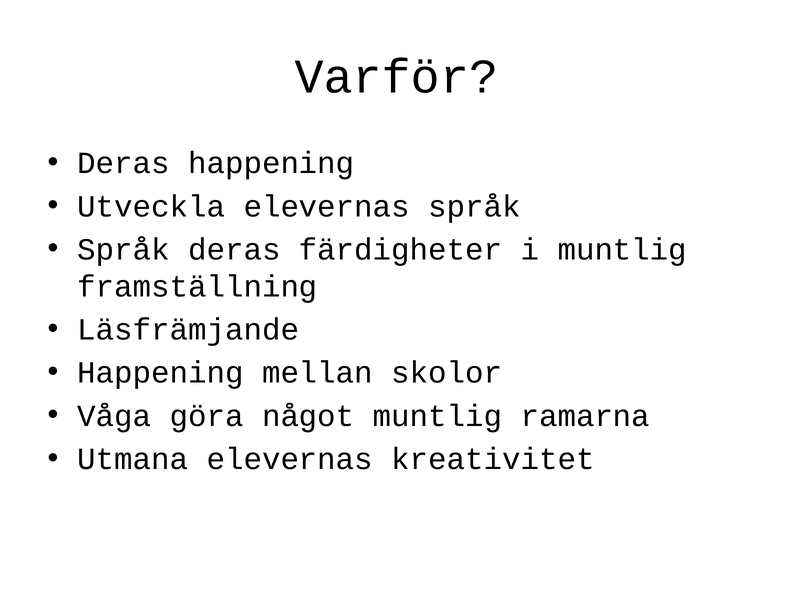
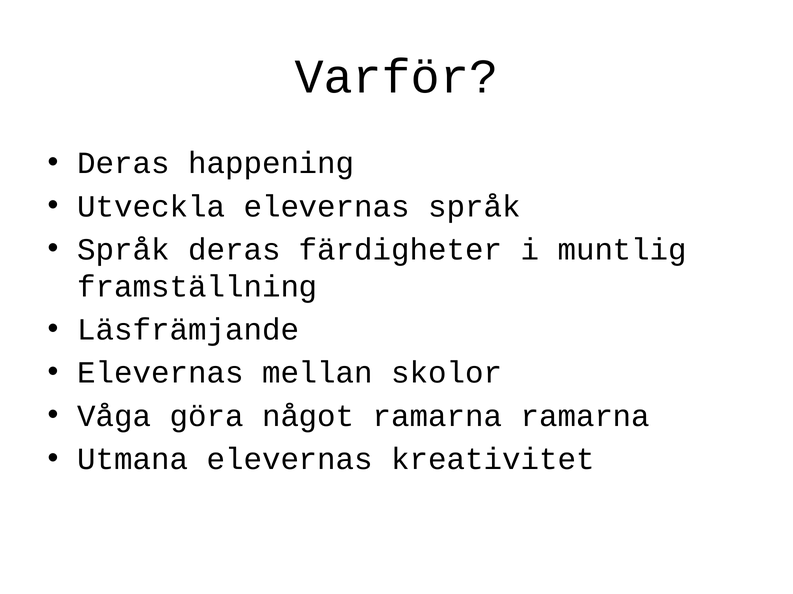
Happening: Happening -> Elevernas (160, 373)
något muntlig: muntlig -> ramarna (438, 416)
